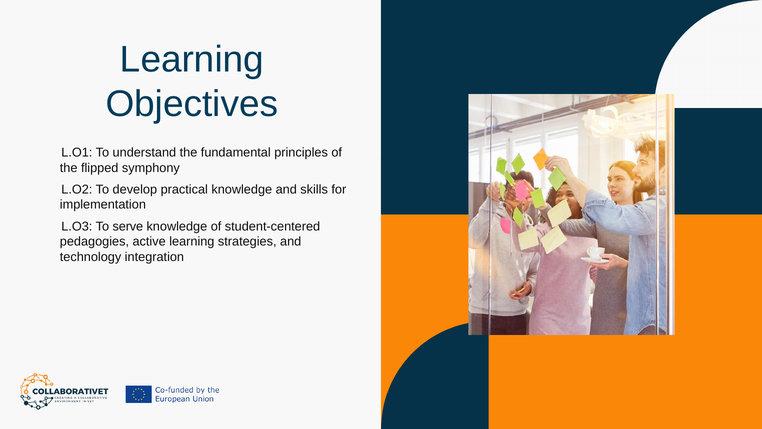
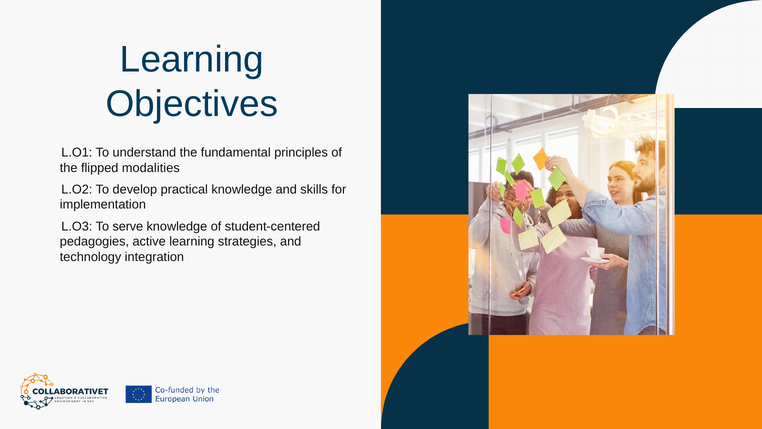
symphony: symphony -> modalities (151, 168)
